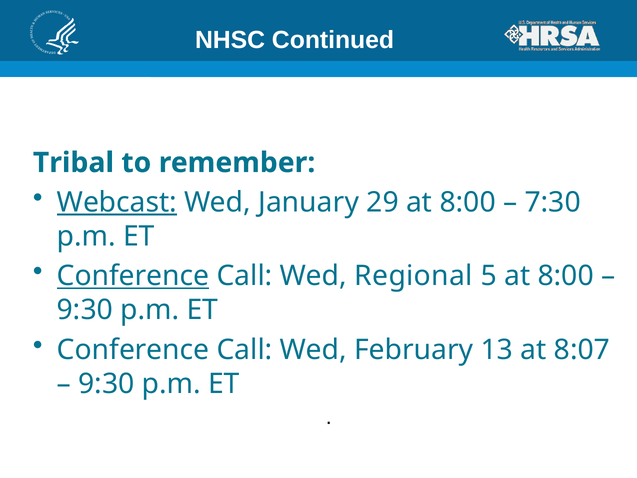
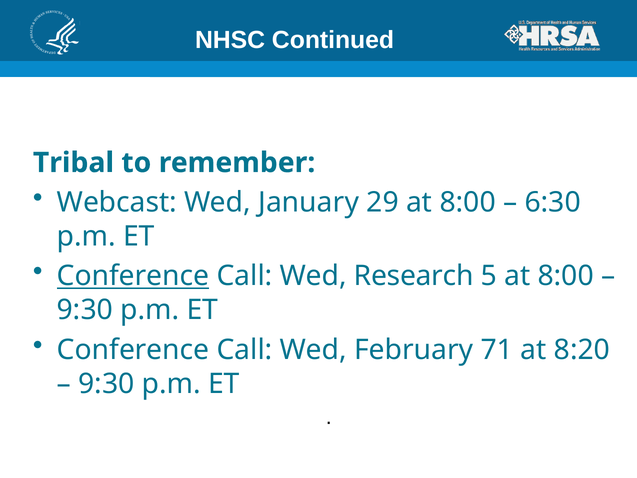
Webcast underline: present -> none (117, 202)
7:30: 7:30 -> 6:30 (553, 202)
Regional: Regional -> Research (414, 276)
13: 13 -> 71 (497, 350)
8:07: 8:07 -> 8:20 (582, 350)
